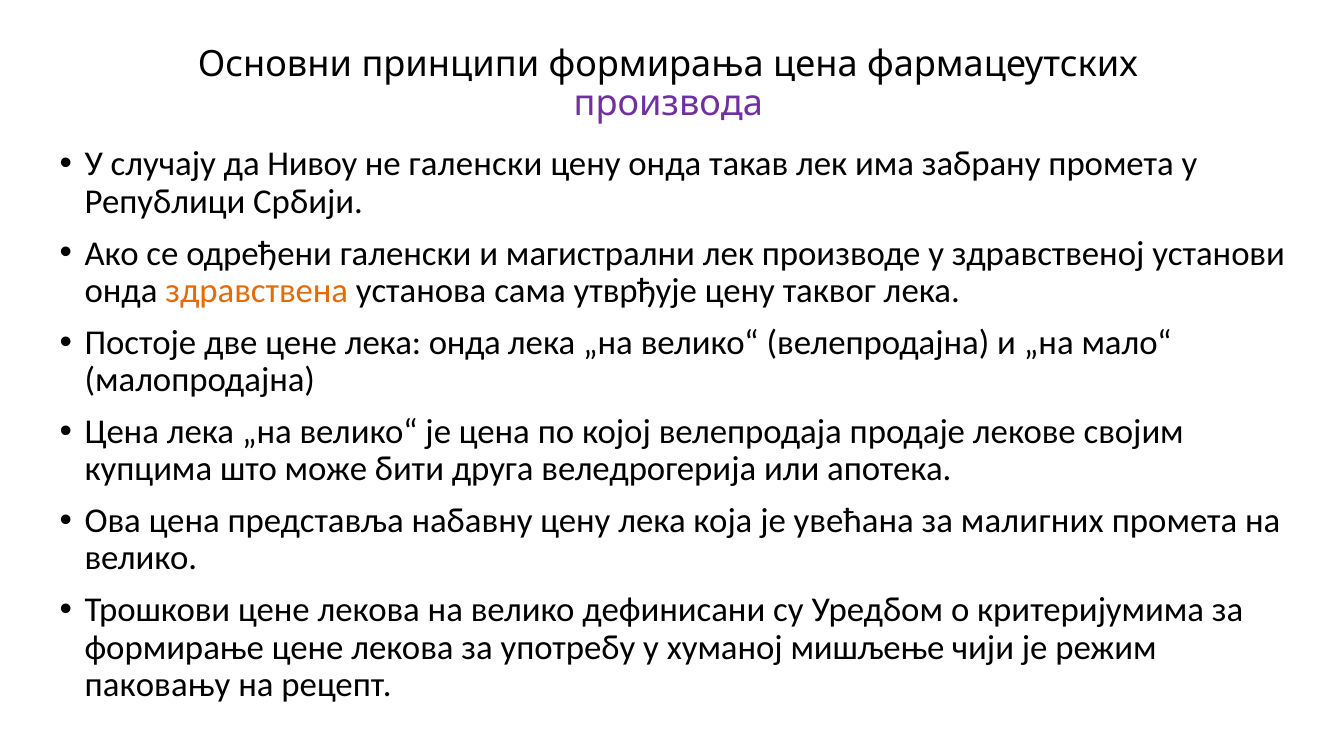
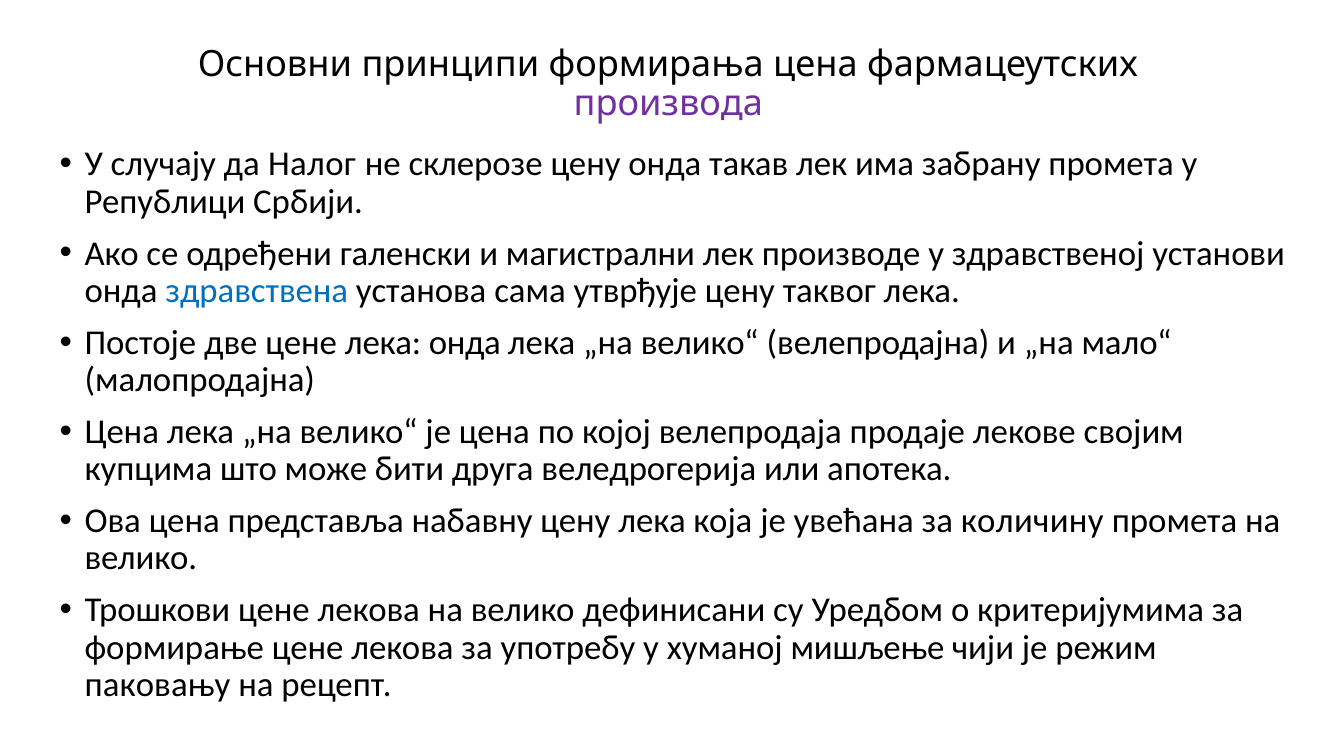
Нивоу: Нивоу -> Налог (312, 165)
не галенски: галенски -> склерозе (476, 165)
здравствена colour: orange -> blue (257, 291)
малигних: малигних -> количину (1032, 521)
